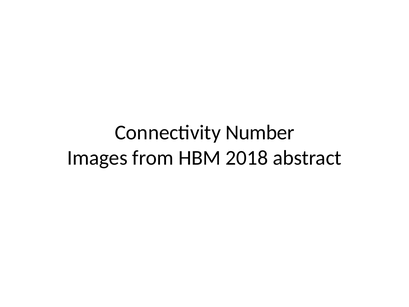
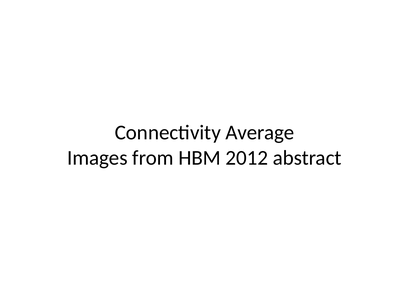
Number: Number -> Average (260, 133)
2018: 2018 -> 2012 (247, 158)
